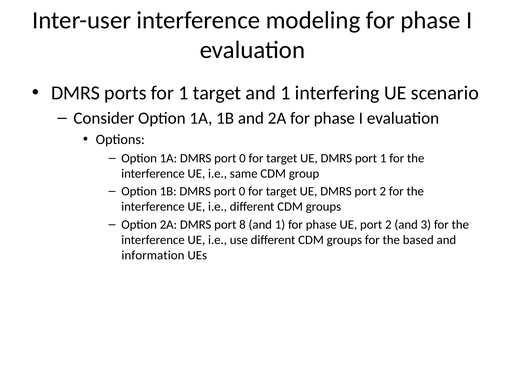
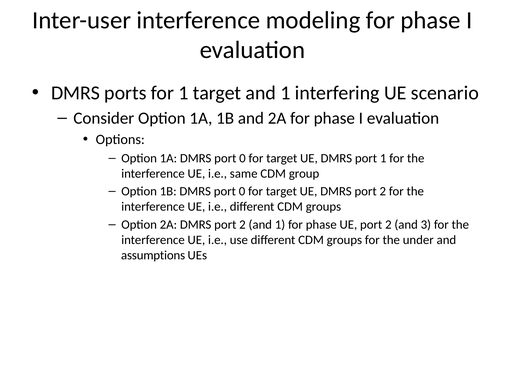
2A DMRS port 8: 8 -> 2 (242, 225)
based: based -> under (418, 240)
information: information -> assumptions (153, 255)
